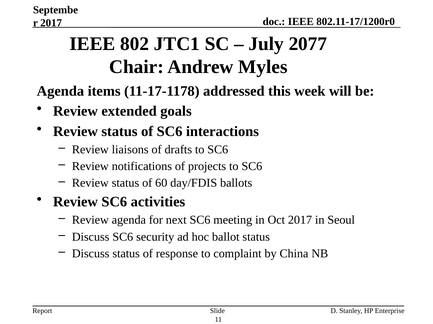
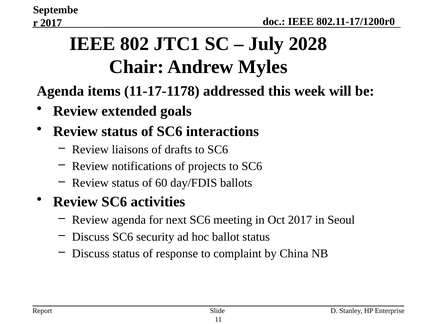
2077: 2077 -> 2028 (308, 44)
